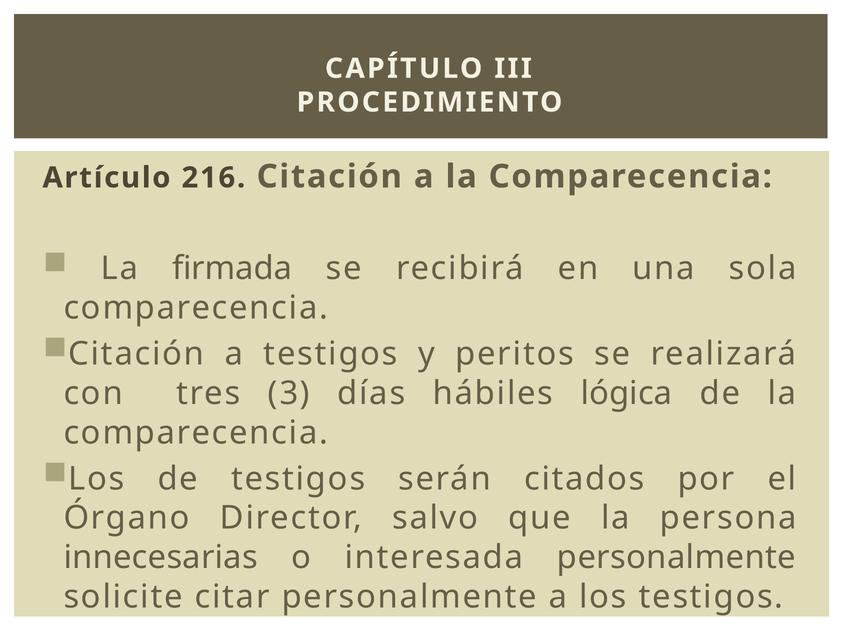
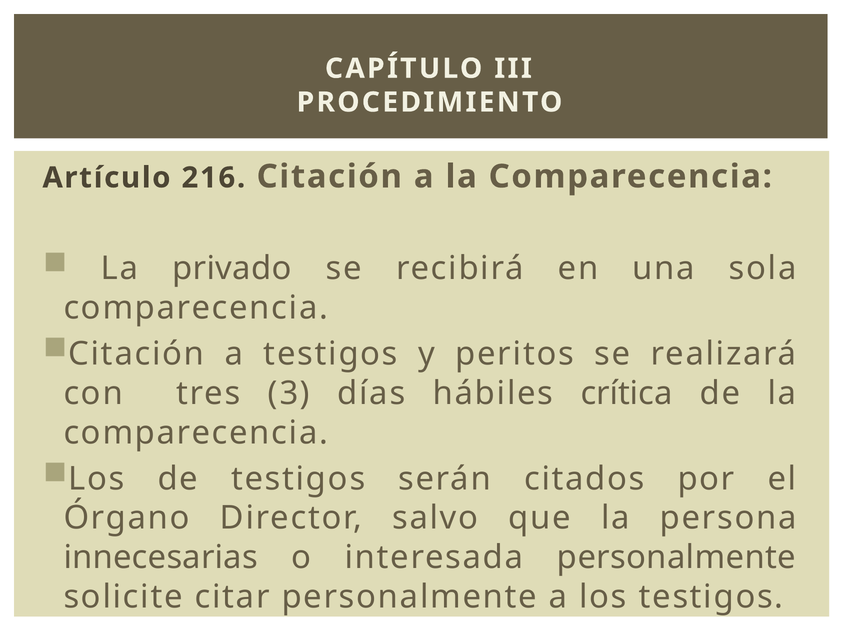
firmada: firmada -> privado (232, 269)
lógica: lógica -> crítica (627, 393)
